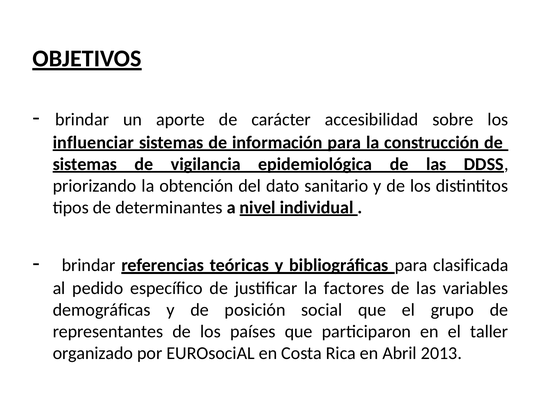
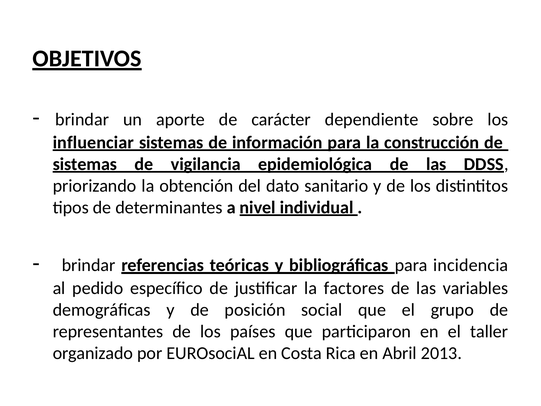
accesibilidad: accesibilidad -> dependiente (372, 120)
clasificada: clasificada -> incidencia (471, 265)
